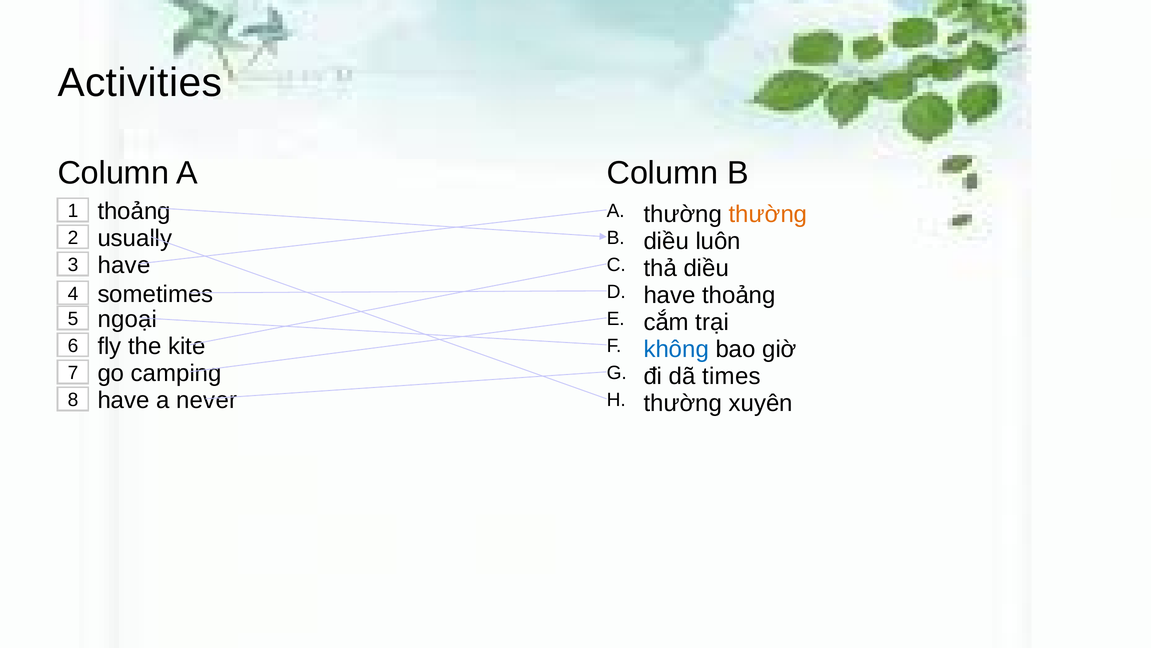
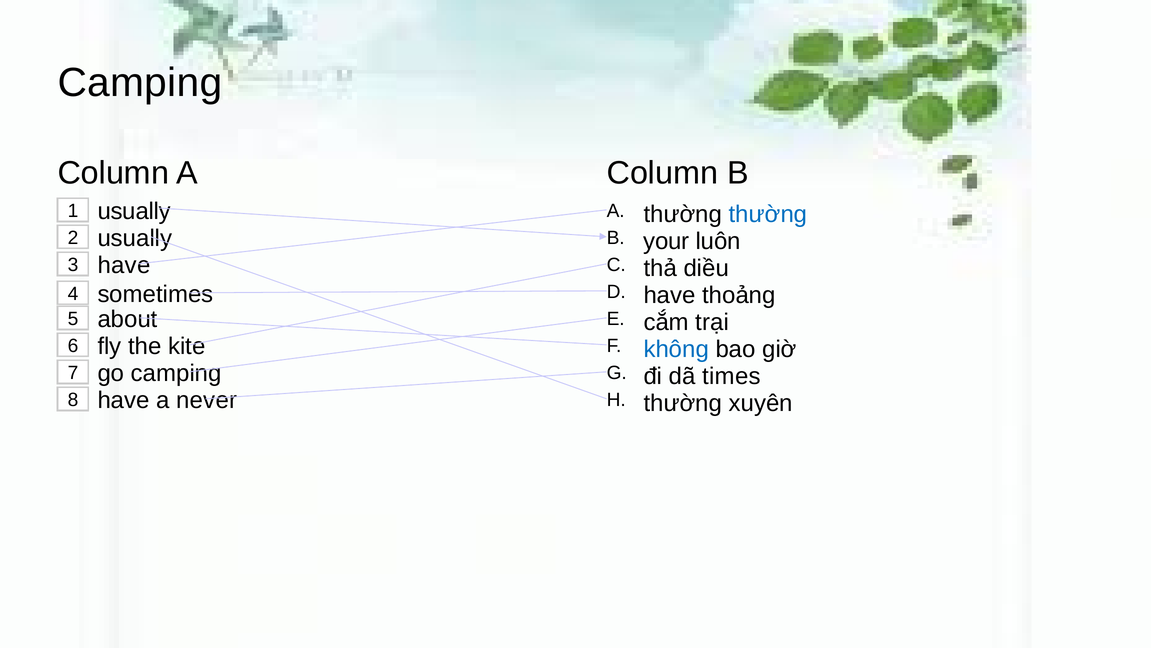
Activities: Activities -> Camping (140, 83)
1 thoảng: thoảng -> usually (134, 211)
thường colour: orange -> blue (768, 214)
B diều: diều -> your (666, 241)
ngoại: ngoại -> about (128, 319)
